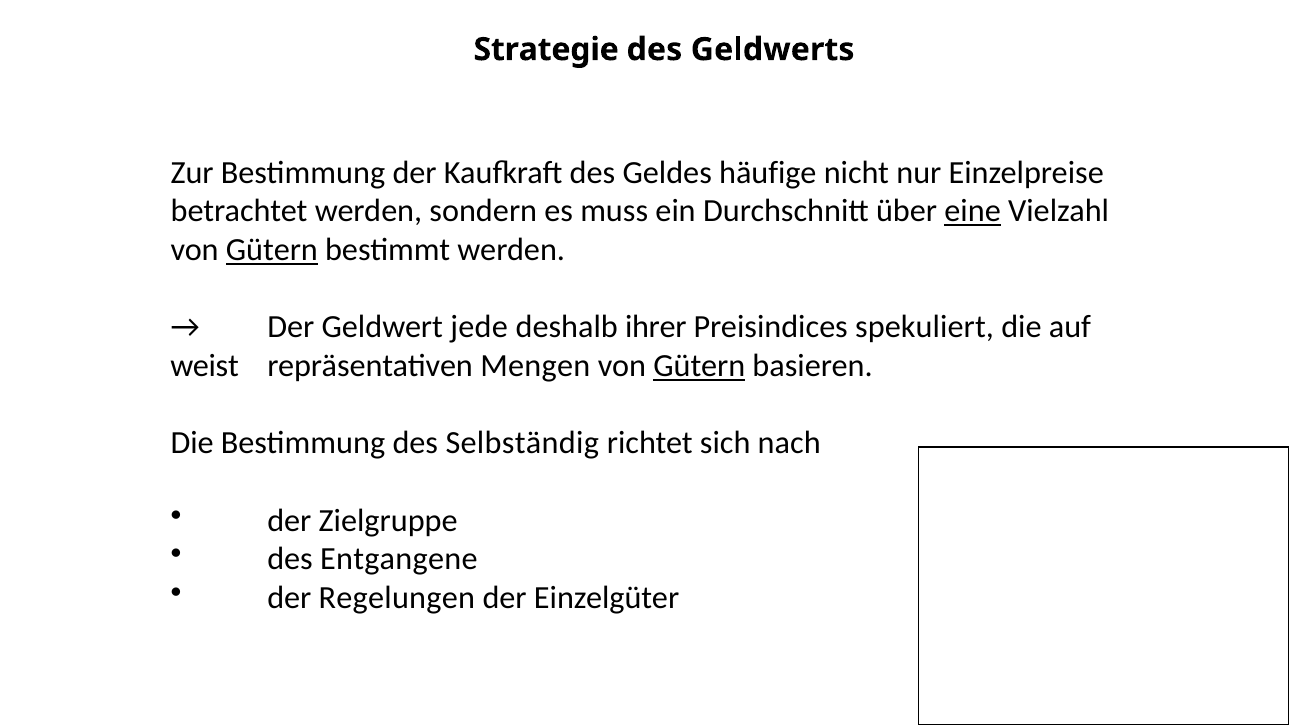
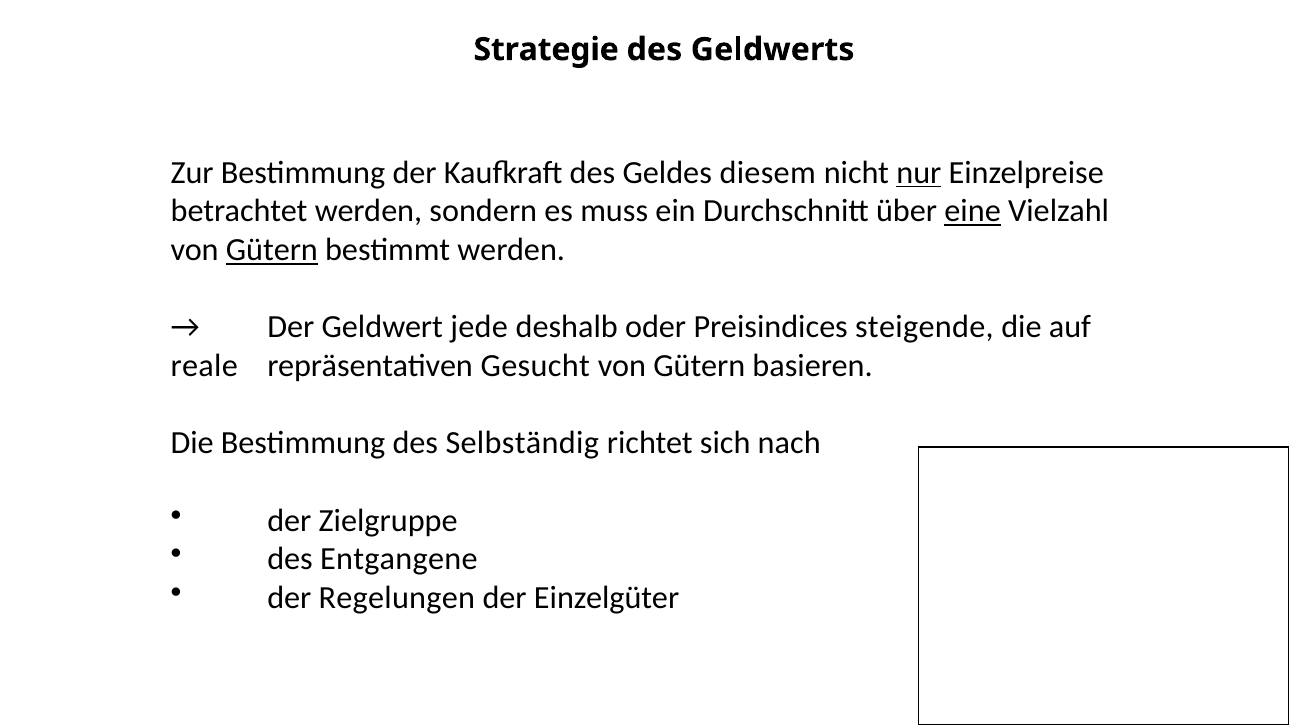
häufige: häufige -> diesem (768, 173)
nur underline: none -> present (919, 173)
ihrer: ihrer -> oder (656, 327)
spekuliert: spekuliert -> steigende (924, 327)
weist: weist -> reale (204, 366)
Mengen: Mengen -> Gesucht (535, 366)
Gütern underline: present -> none (699, 366)
